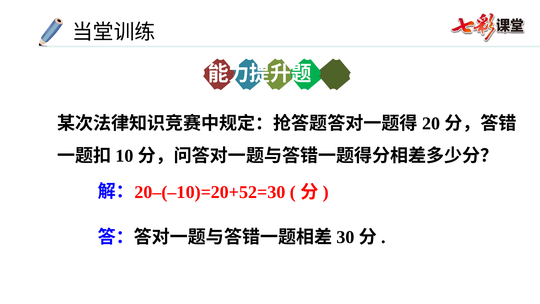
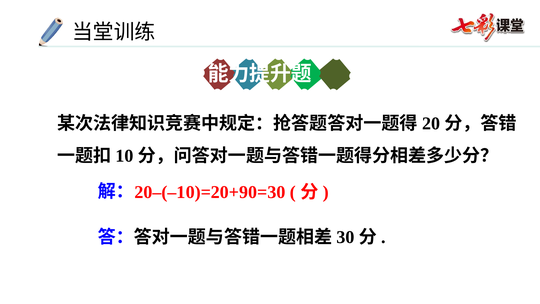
20–(–10)=20+52=30: 20–(–10)=20+52=30 -> 20–(–10)=20+90=30 (210, 192)
